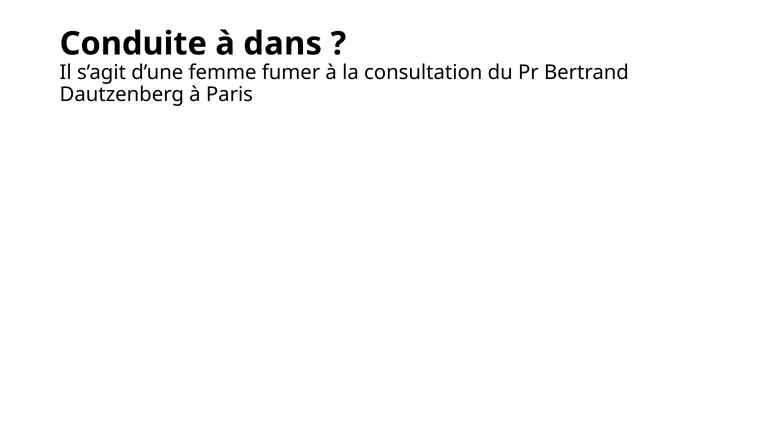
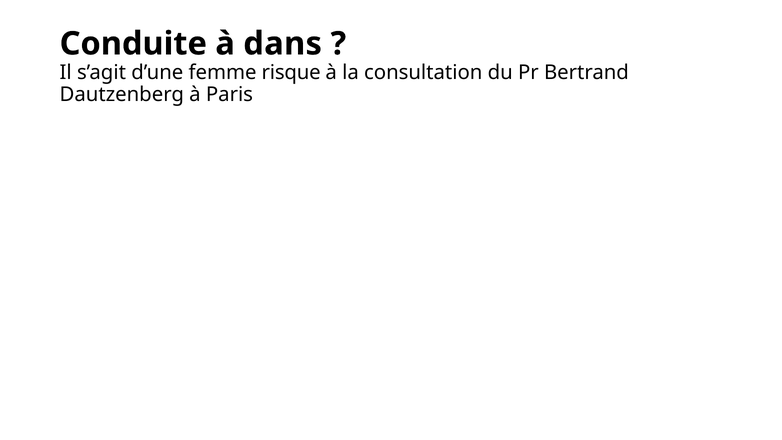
fumer: fumer -> risque (291, 72)
